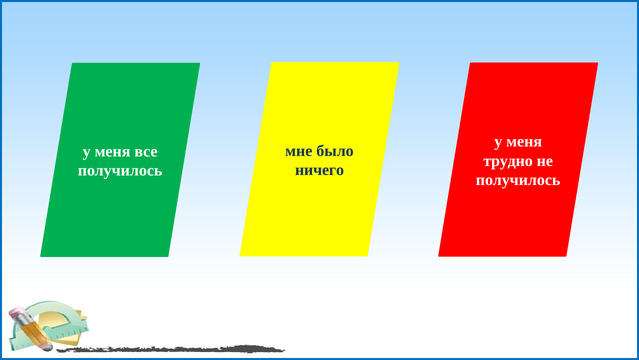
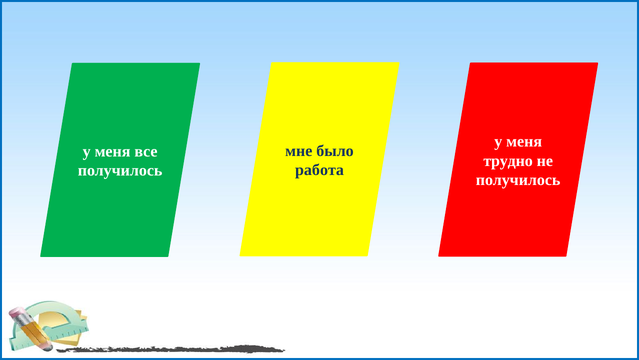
ничего: ничего -> работа (319, 170)
